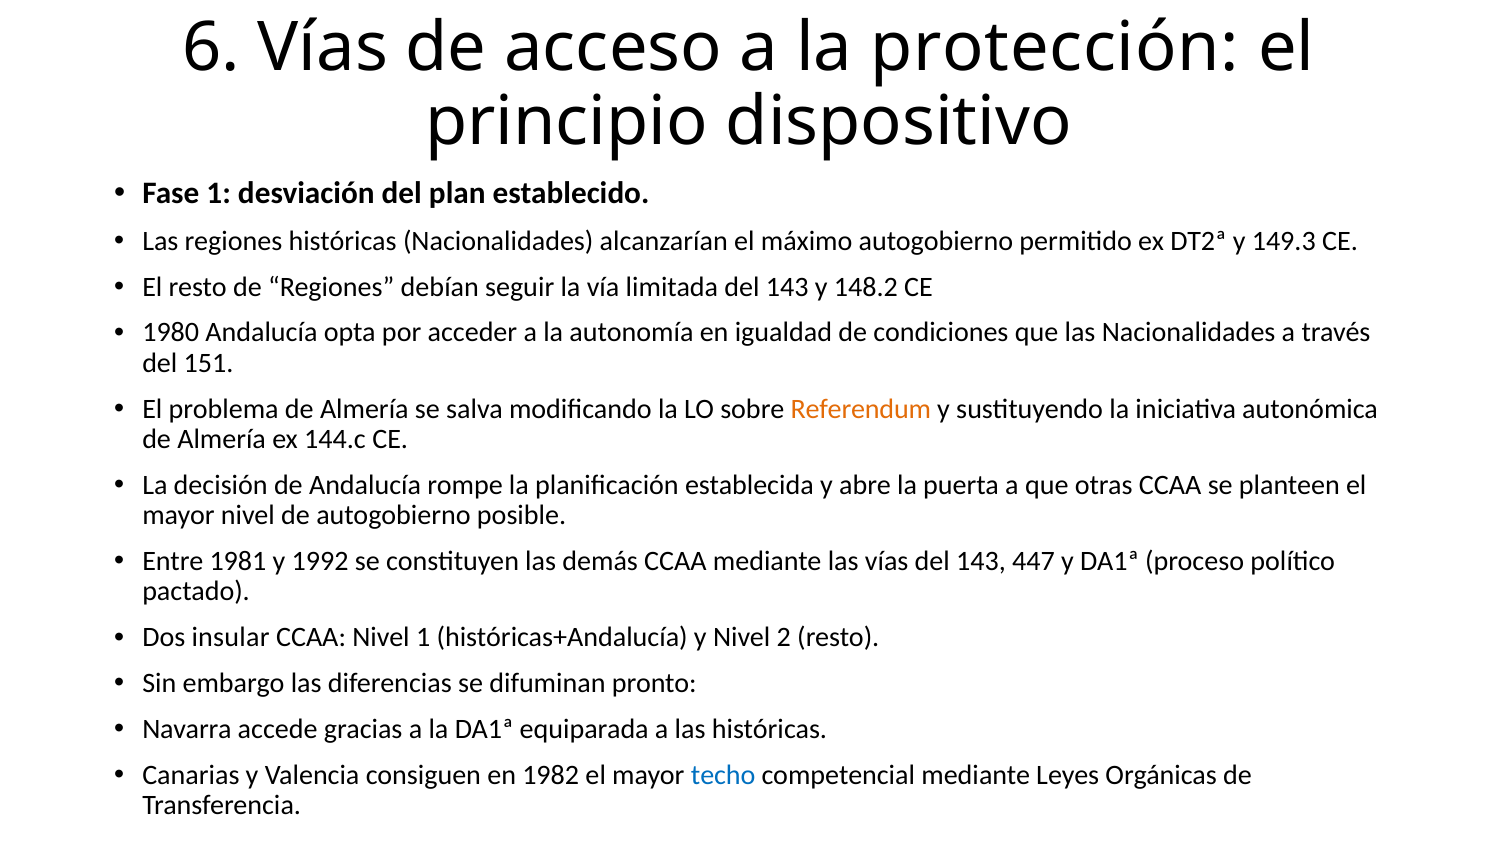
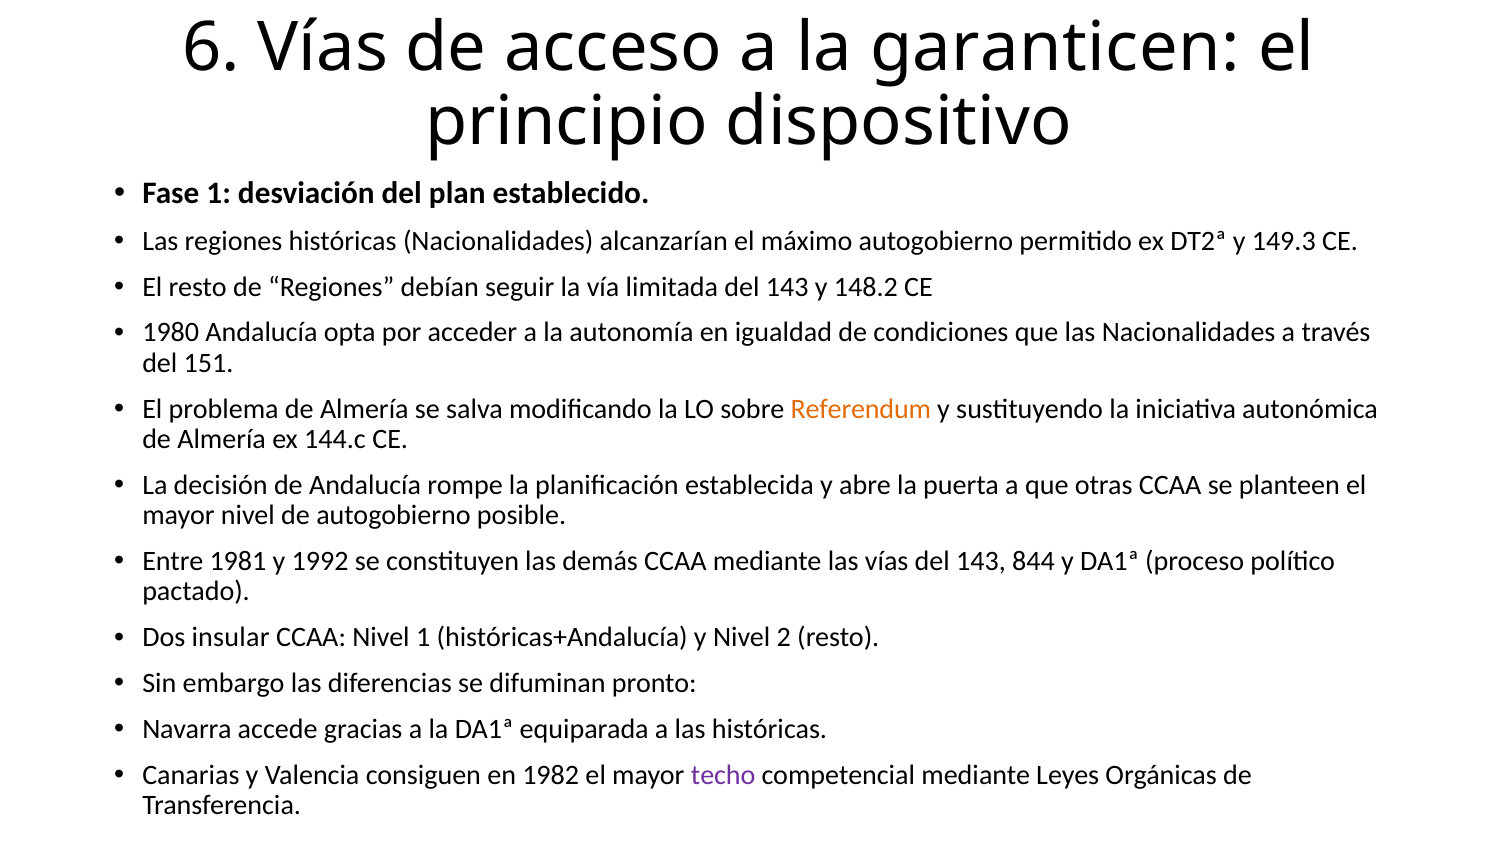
protección: protección -> garanticen (1055, 48)
447: 447 -> 844 (1033, 562)
techo colour: blue -> purple (723, 776)
